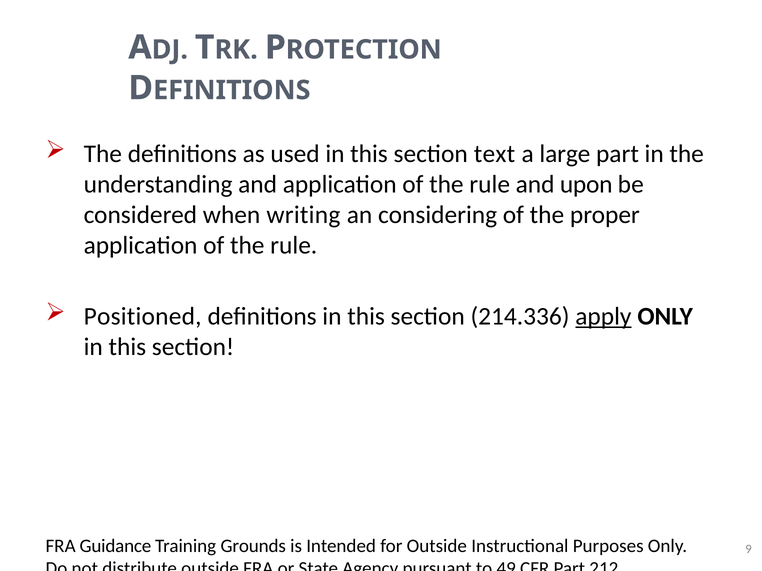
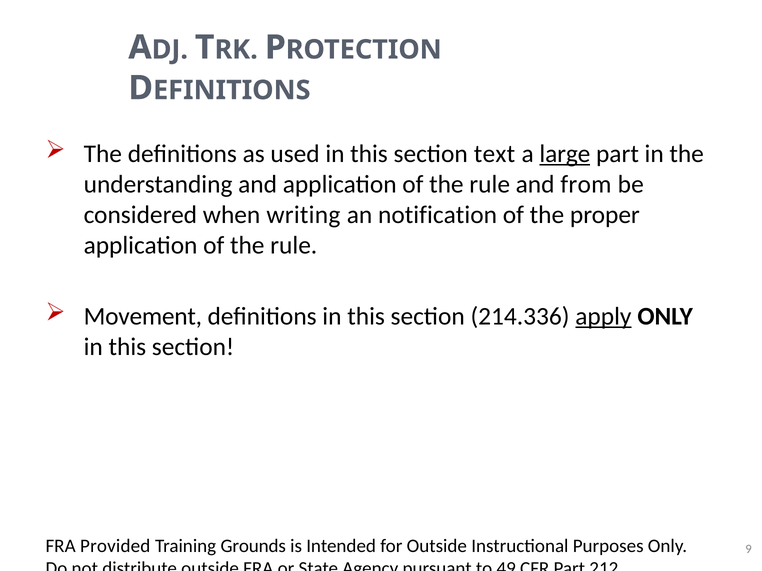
large underline: none -> present (565, 154)
upon: upon -> from (586, 185)
considering: considering -> notification (438, 215)
Positioned: Positioned -> Movement (143, 317)
Guidance: Guidance -> Provided (115, 546)
